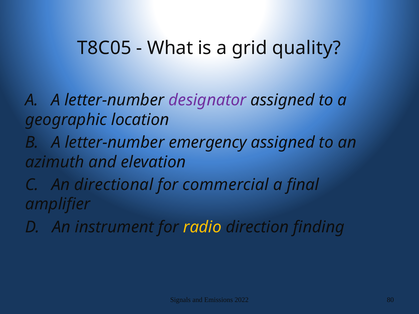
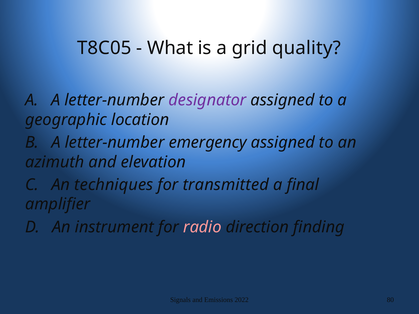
directional: directional -> techniques (114, 185)
commercial: commercial -> transmitted (226, 185)
radio colour: yellow -> pink (202, 227)
